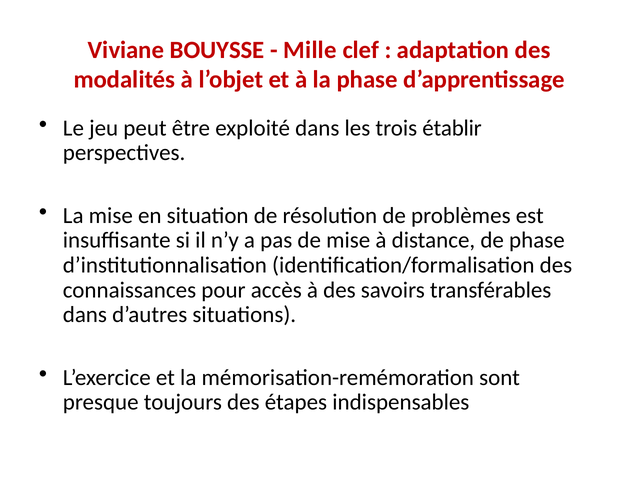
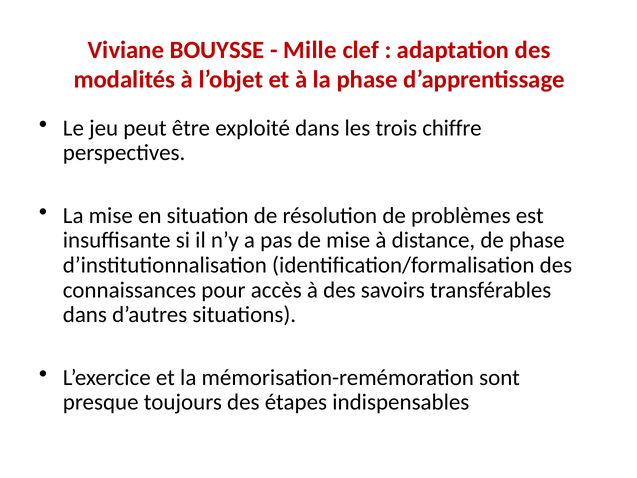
établir: établir -> chiffre (452, 128)
